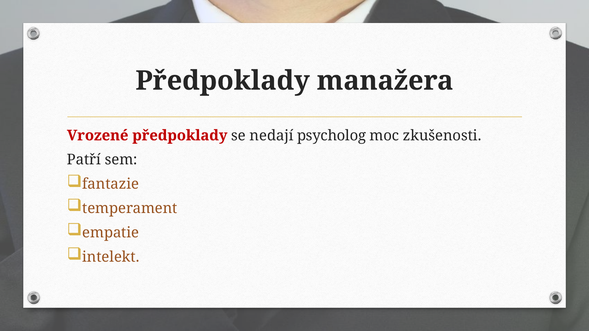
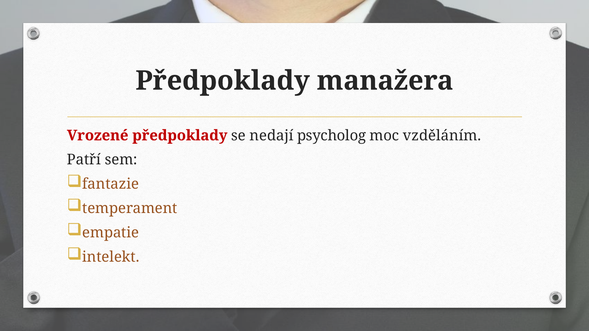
zkušenosti: zkušenosti -> vzděláním (442, 136)
